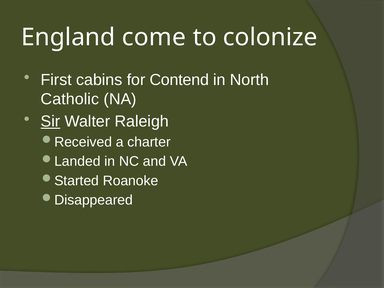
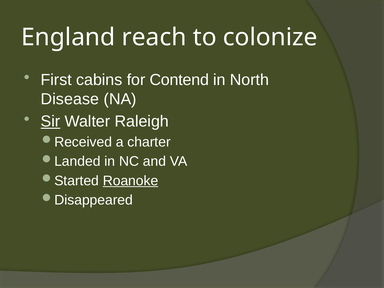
come: come -> reach (154, 37)
Catholic: Catholic -> Disease (70, 99)
Roanoke underline: none -> present (131, 181)
